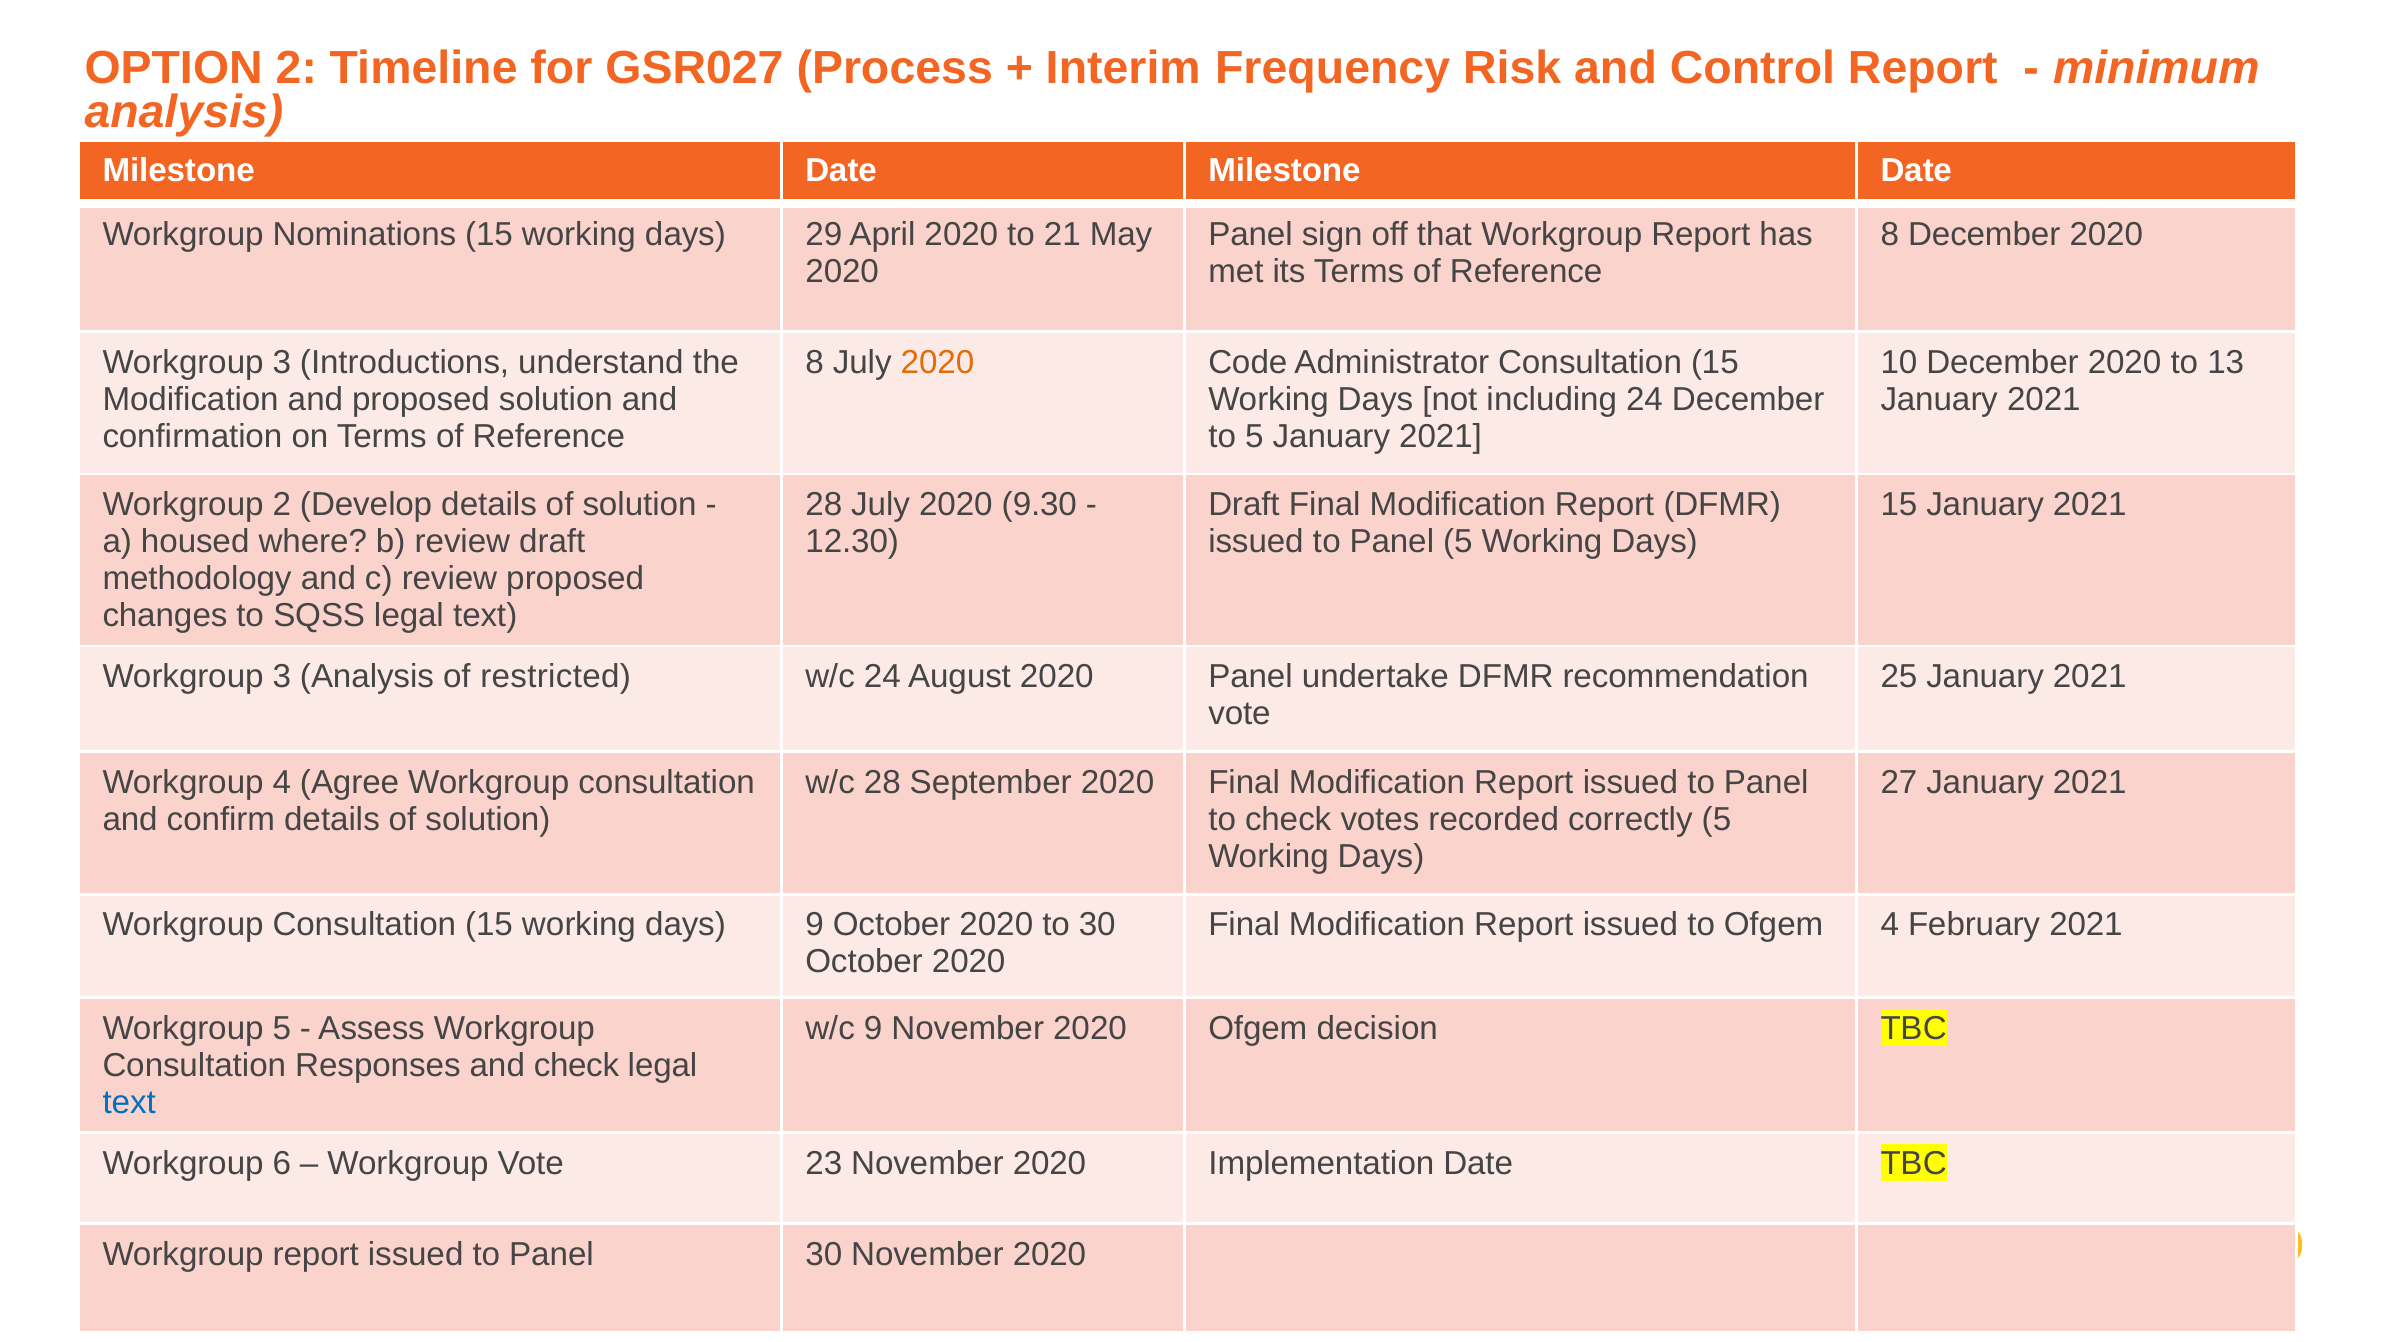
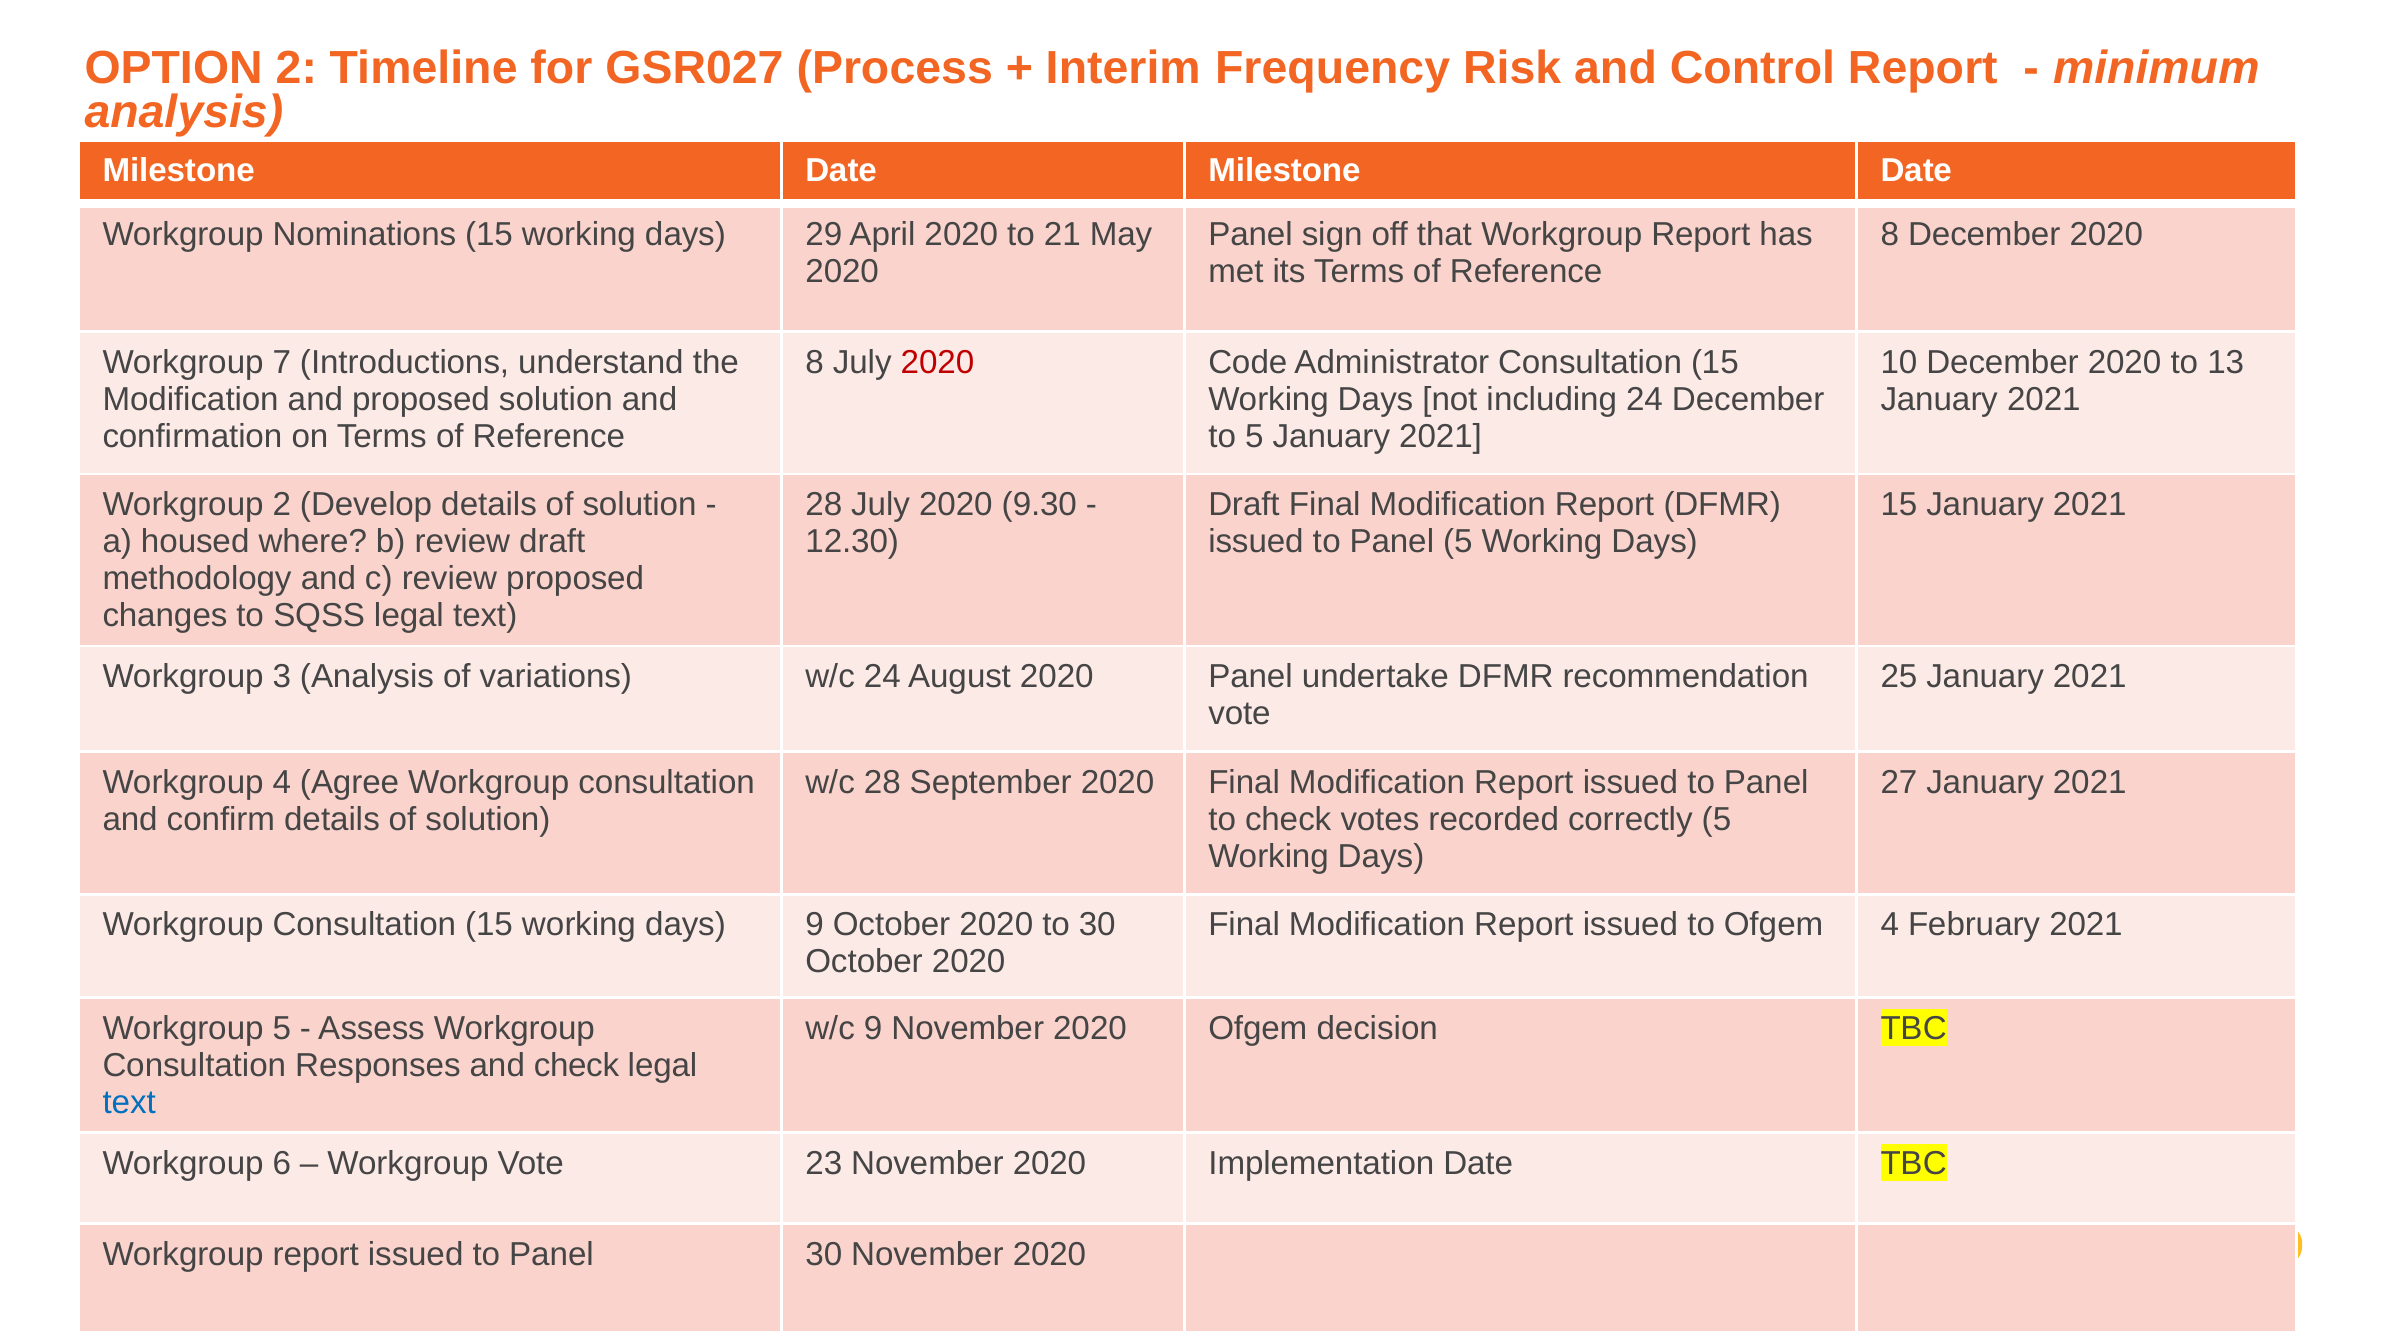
3: 3 -> 7 (282, 362)
2020 colour: orange -> red (937, 362)
restricted: restricted -> variations (556, 677)
